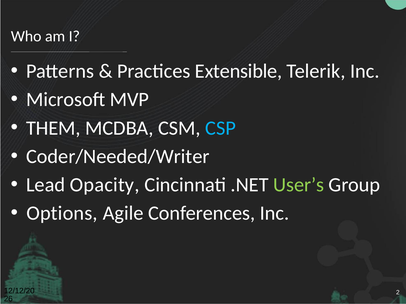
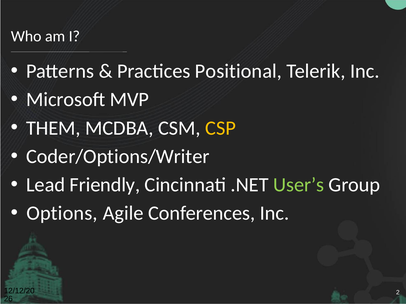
Extensible: Extensible -> Positional (238, 71)
CSP colour: light blue -> yellow (221, 128)
Coder/Needed/Writer: Coder/Needed/Writer -> Coder/Options/Writer (118, 157)
Opacity: Opacity -> Friendly (105, 185)
